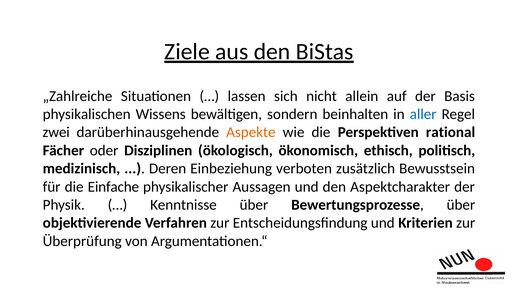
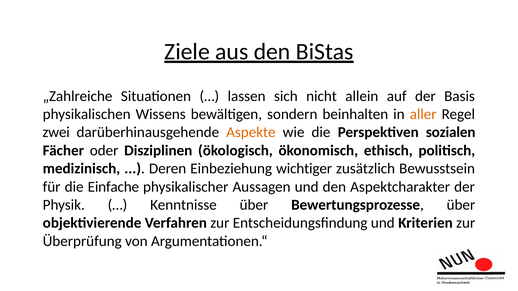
aller colour: blue -> orange (423, 114)
rational: rational -> sozialen (451, 133)
verboten: verboten -> wichtiger (304, 169)
